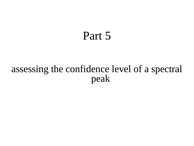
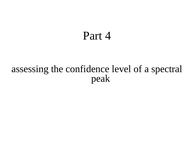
5: 5 -> 4 (108, 36)
